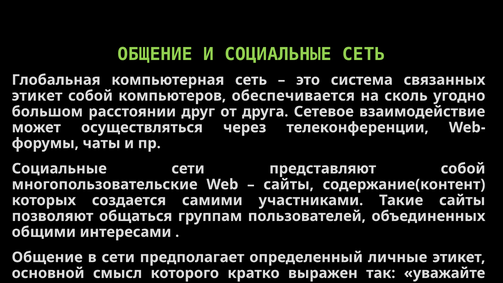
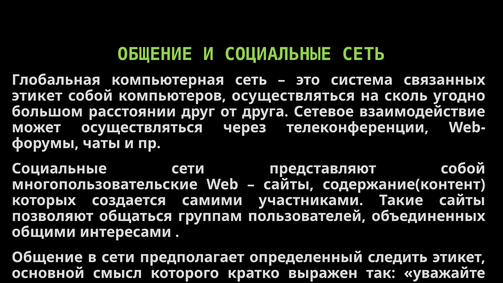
компьютеров обеспечивается: обеспечивается -> осуществляться (293, 96)
личные: личные -> следить (398, 257)
